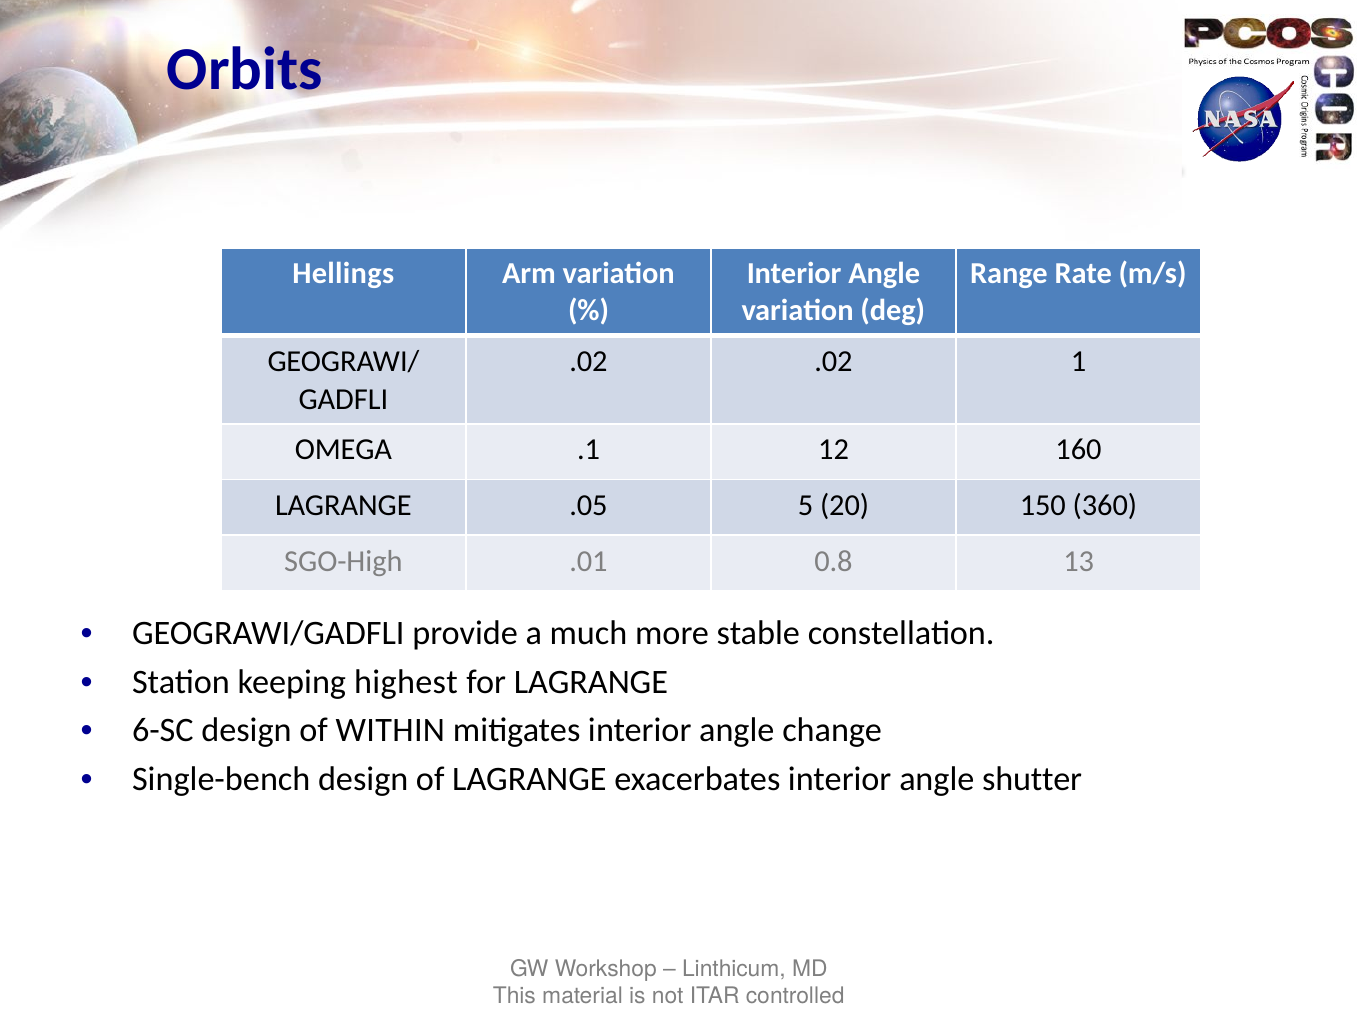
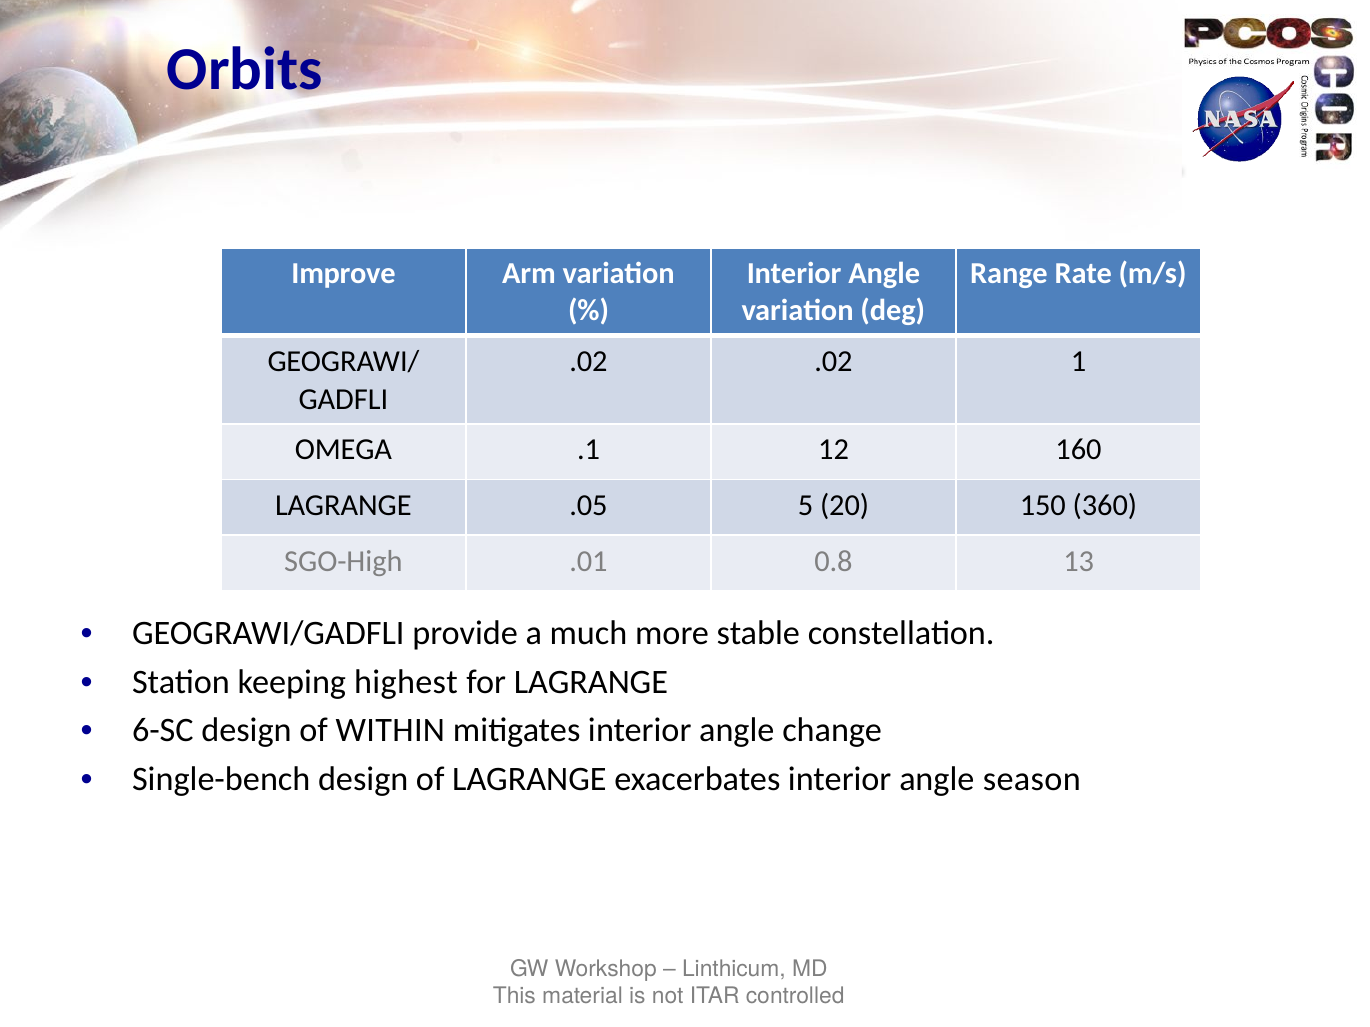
Hellings: Hellings -> Improve (344, 274)
shutter: shutter -> season (1032, 779)
